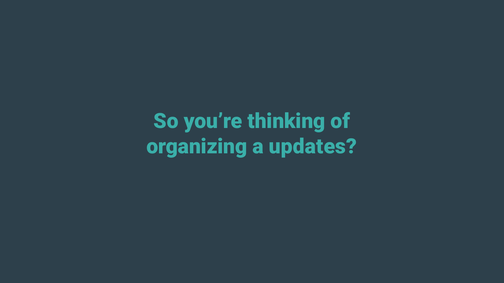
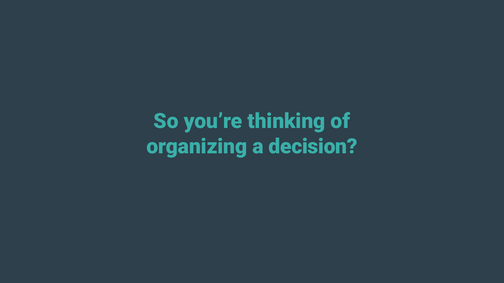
updates: updates -> decision (313, 147)
